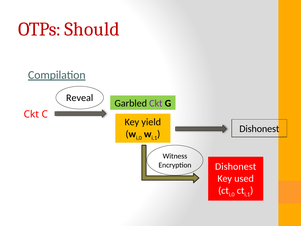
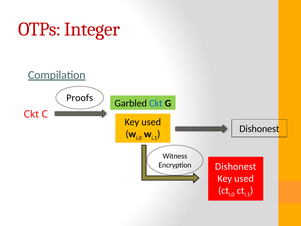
Should: Should -> Integer (92, 29)
Reveal: Reveal -> Proofs (80, 98)
Ckt colour: purple -> blue (156, 103)
yield: yield -> used (151, 122)
